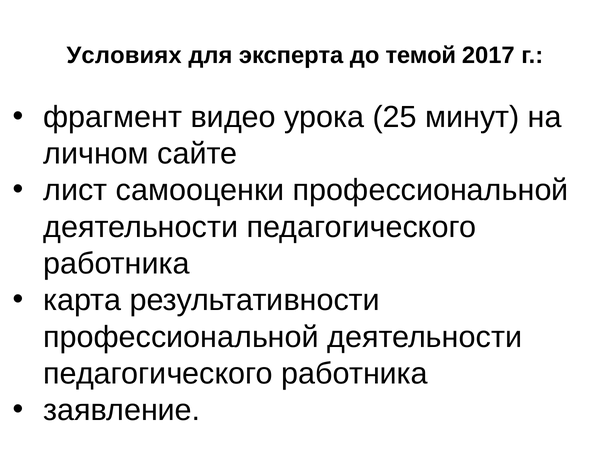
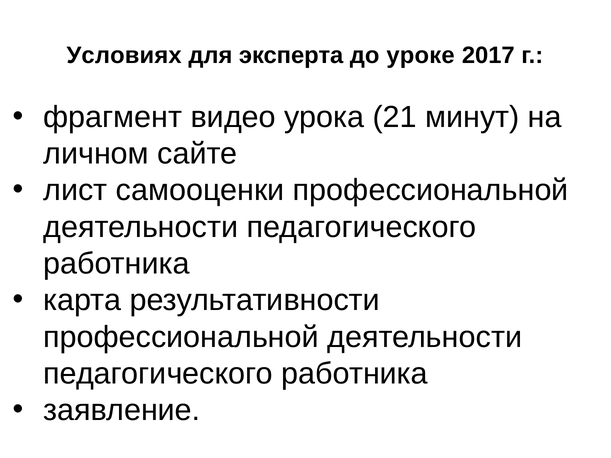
темой: темой -> уроке (421, 56)
25: 25 -> 21 (395, 117)
